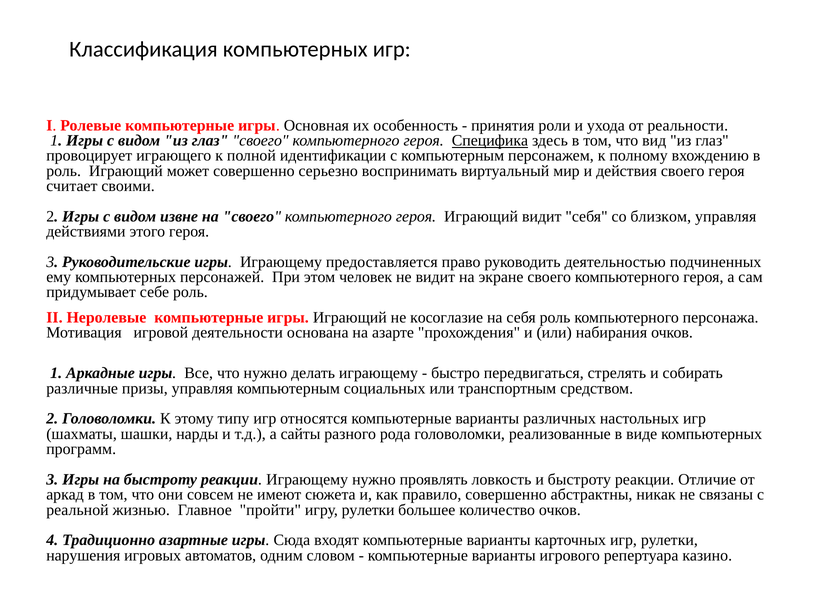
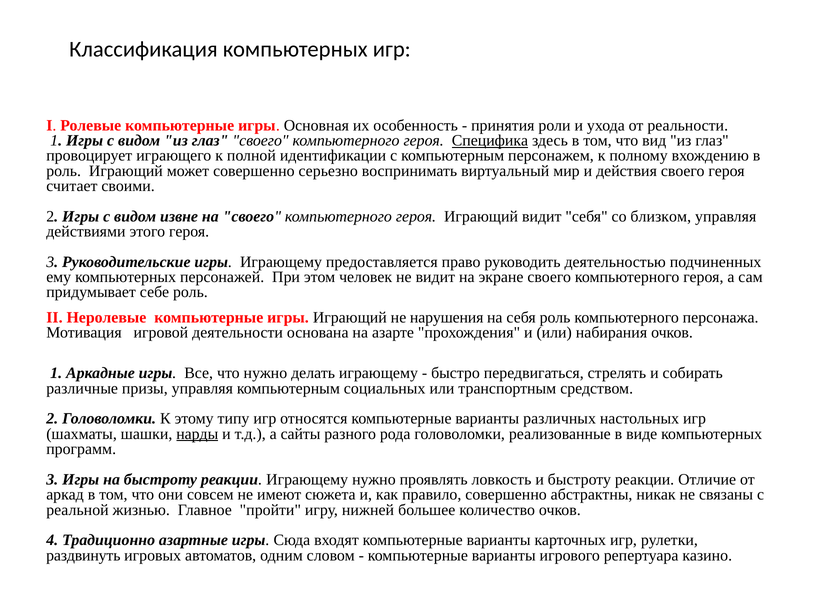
косоглазие: косоглазие -> нарушения (447, 318)
нарды underline: none -> present (197, 434)
игру рулетки: рулетки -> нижней (368, 510)
нарушения: нарушения -> раздвинуть (83, 556)
